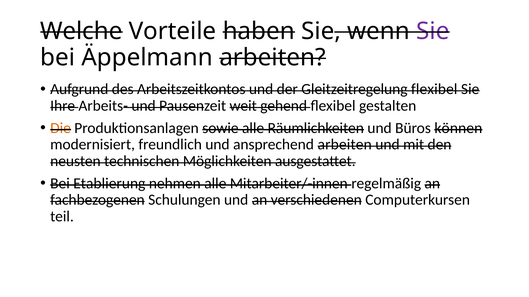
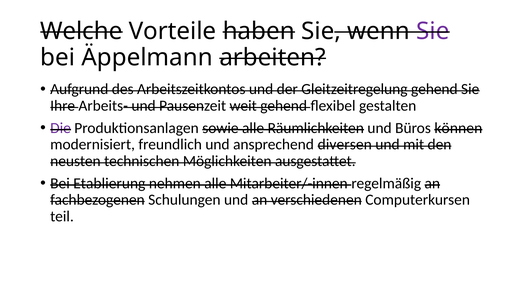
Gleitzeitregelung flexibel: flexibel -> gehend (434, 89)
Die colour: orange -> purple (61, 128)
ansprechend arbeiten: arbeiten -> diversen (345, 145)
